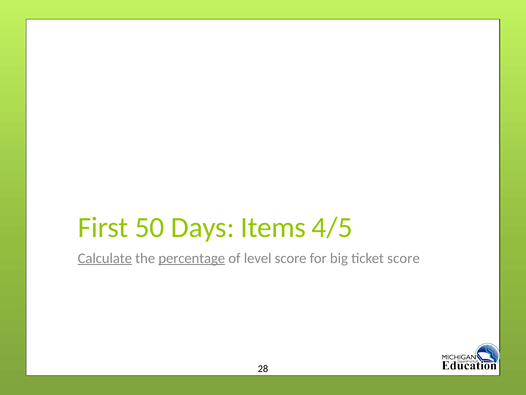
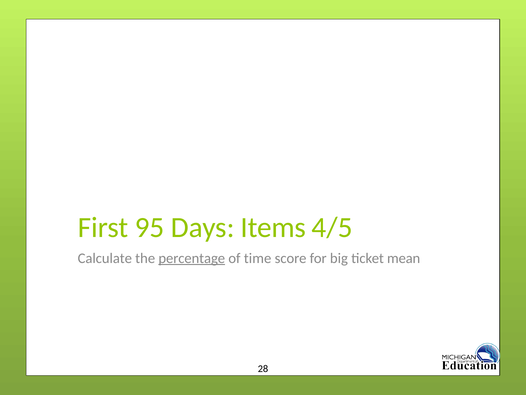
50: 50 -> 95 (150, 227)
Calculate underline: present -> none (105, 258)
level: level -> time (258, 258)
ticket score: score -> mean (404, 258)
